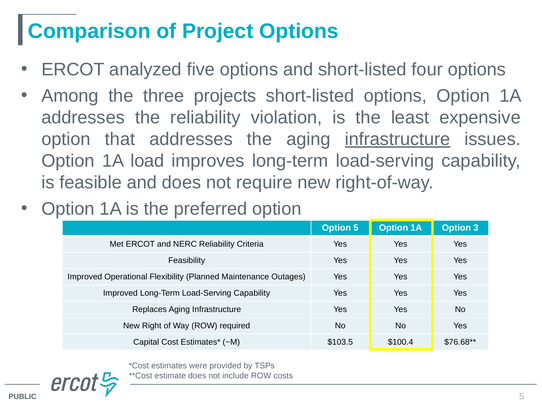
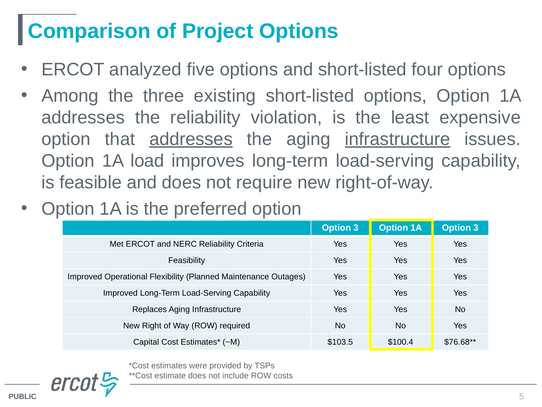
projects: projects -> existing (225, 96)
addresses underline: none -> present (191, 139)
5: 5 -> 3 (356, 227)
